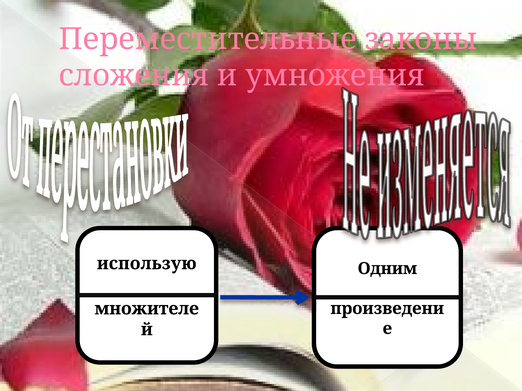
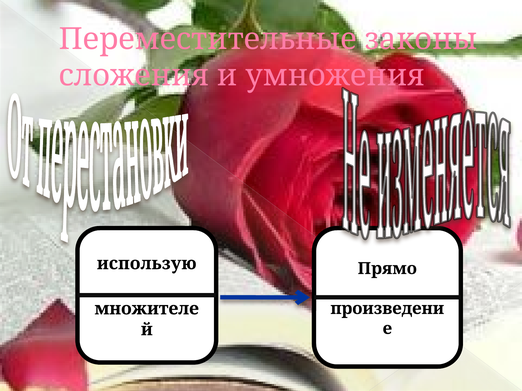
Одним: Одним -> Прямо (387, 269)
